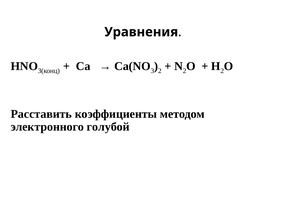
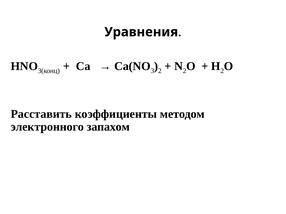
голубой: голубой -> запахом (108, 127)
